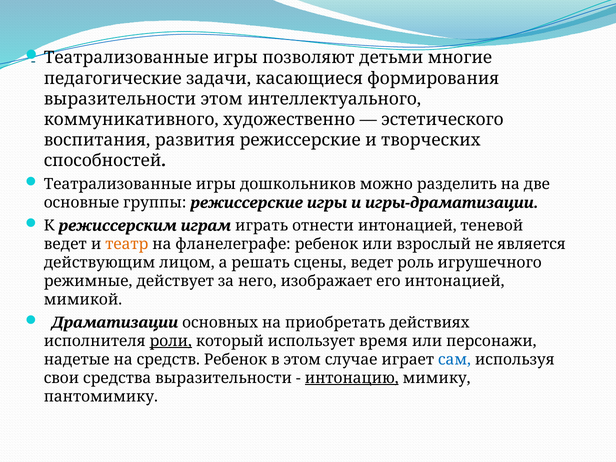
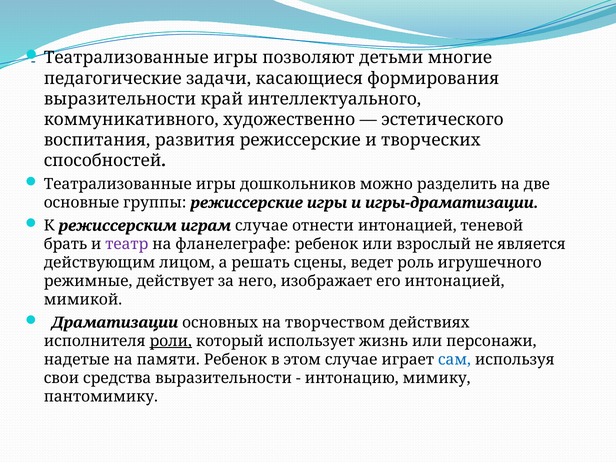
выразительности этом: этом -> край (222, 99)
играм играть: играть -> случае (262, 226)
ведет: ведет -> брать (65, 244)
театр colour: orange -> purple (127, 244)
приобретать: приобретать -> творчеством (335, 323)
время: время -> жизнь (383, 341)
средств: средств -> памяти (168, 360)
интонацию underline: present -> none (352, 378)
